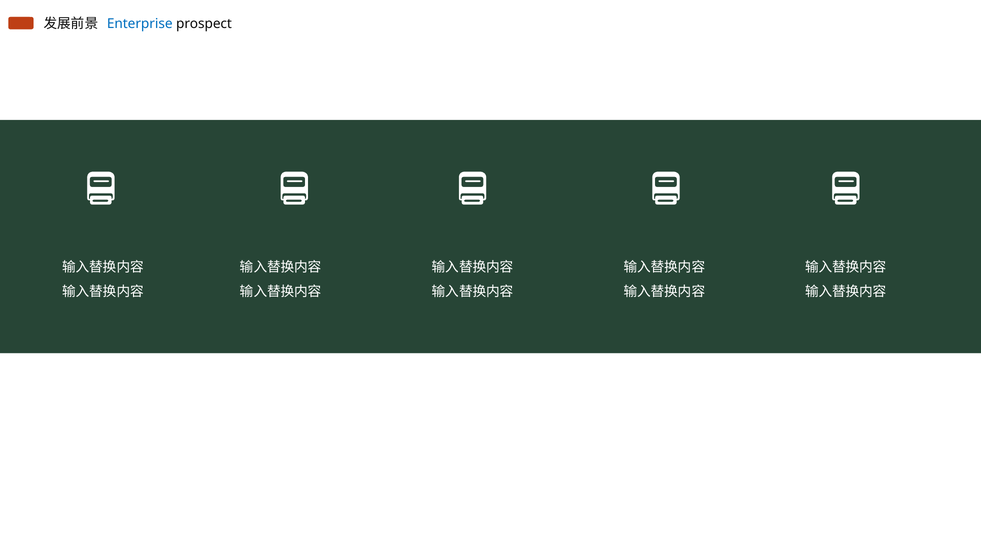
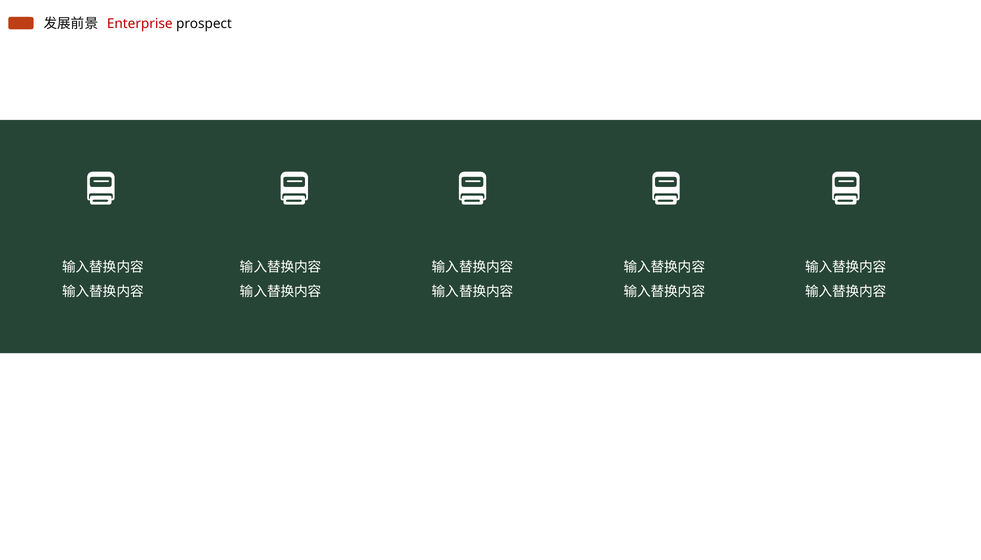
Enterprise colour: blue -> red (140, 24)
